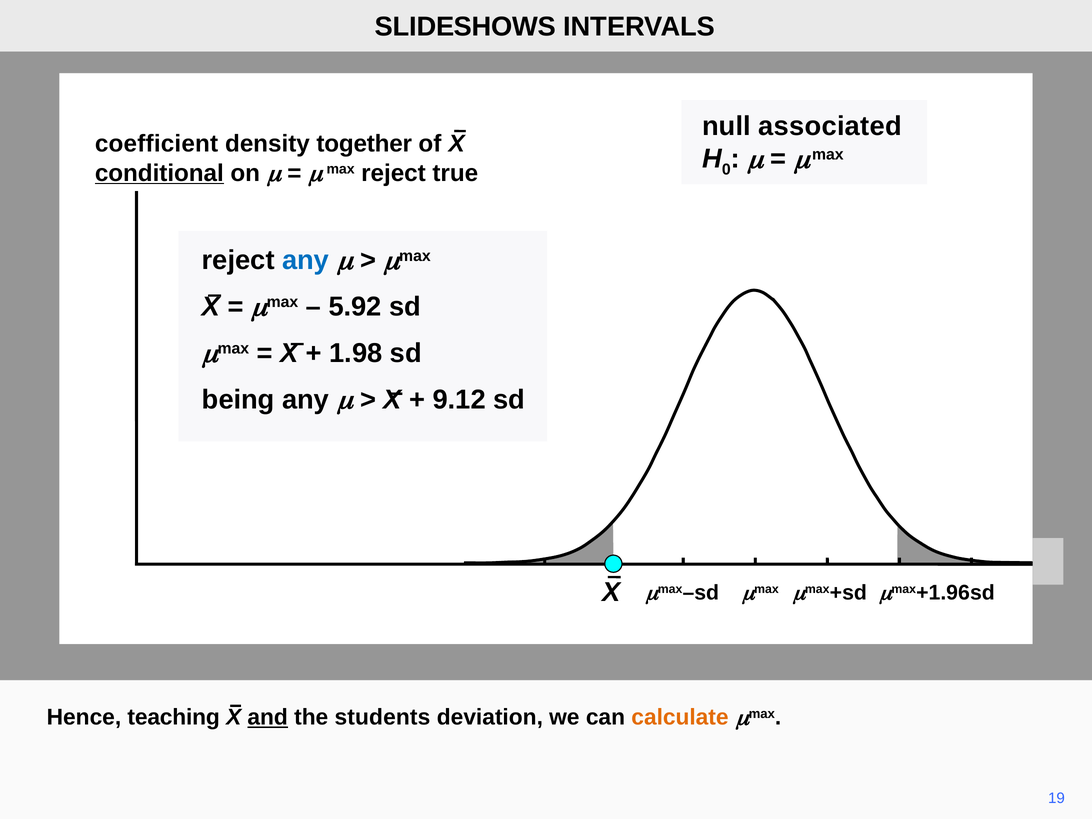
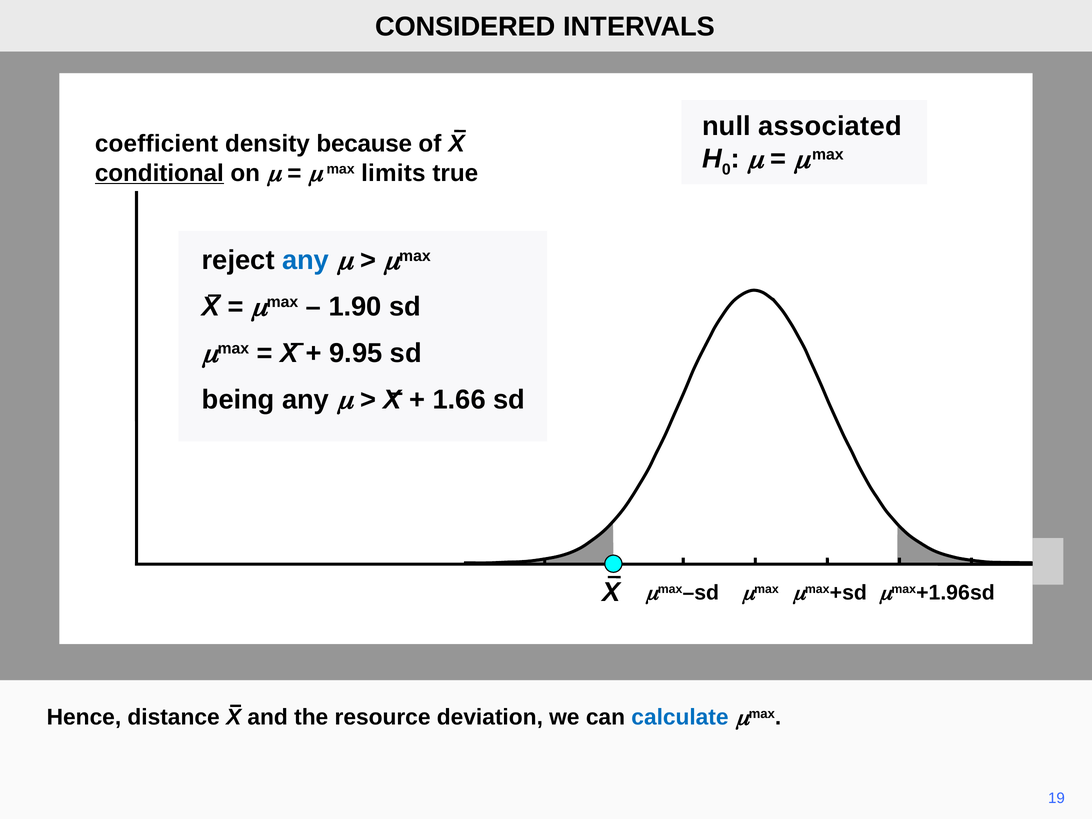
SLIDESHOWS: SLIDESHOWS -> CONSIDERED (465, 27)
together: together -> because (364, 144)
max reject: reject -> limits (393, 173)
5.92: 5.92 -> 1.90 (355, 307)
1.98: 1.98 -> 9.95 (356, 353)
9.12: 9.12 -> 1.66 (459, 400)
teaching: teaching -> distance (174, 717)
and underline: present -> none (268, 717)
students: students -> resource (383, 717)
calculate colour: orange -> blue (680, 717)
